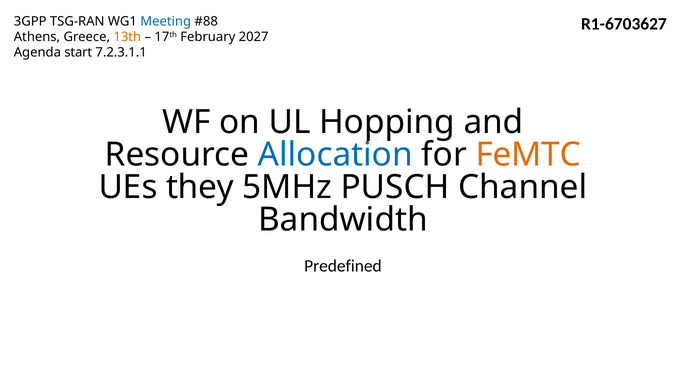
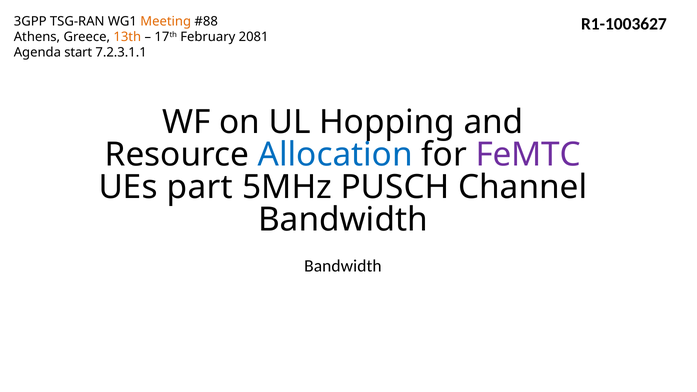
R1-6703627: R1-6703627 -> R1-1003627 (624, 24)
Meeting colour: blue -> orange (166, 21)
2027: 2027 -> 2081 (254, 37)
FeMTC colour: orange -> purple (528, 155)
they: they -> part (200, 187)
Predefined: Predefined -> Bandwidth (343, 266)
